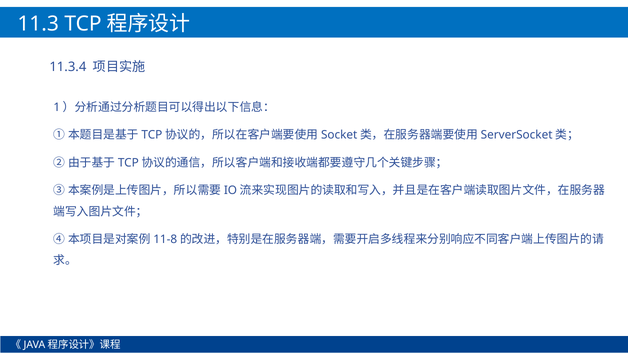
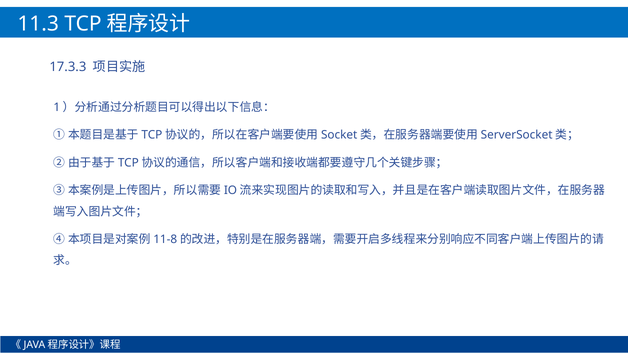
11.3.4: 11.3.4 -> 17.3.3 (68, 67)
